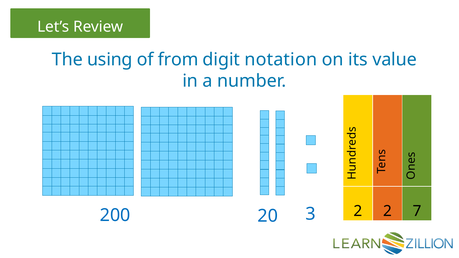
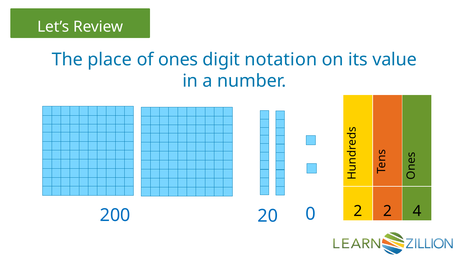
using: using -> place (110, 60)
from: from -> ones (178, 60)
7: 7 -> 4 (417, 211)
3: 3 -> 0 (311, 214)
